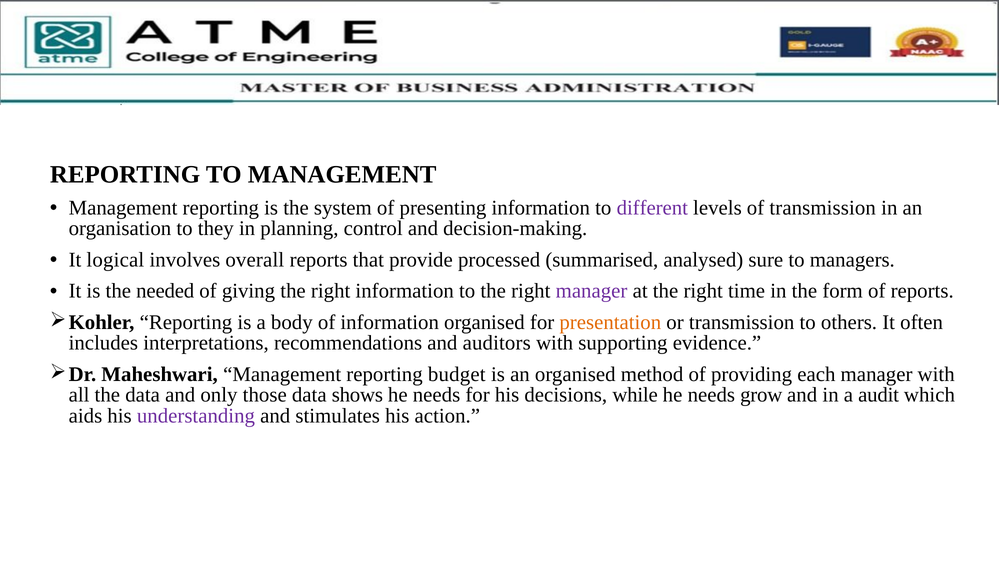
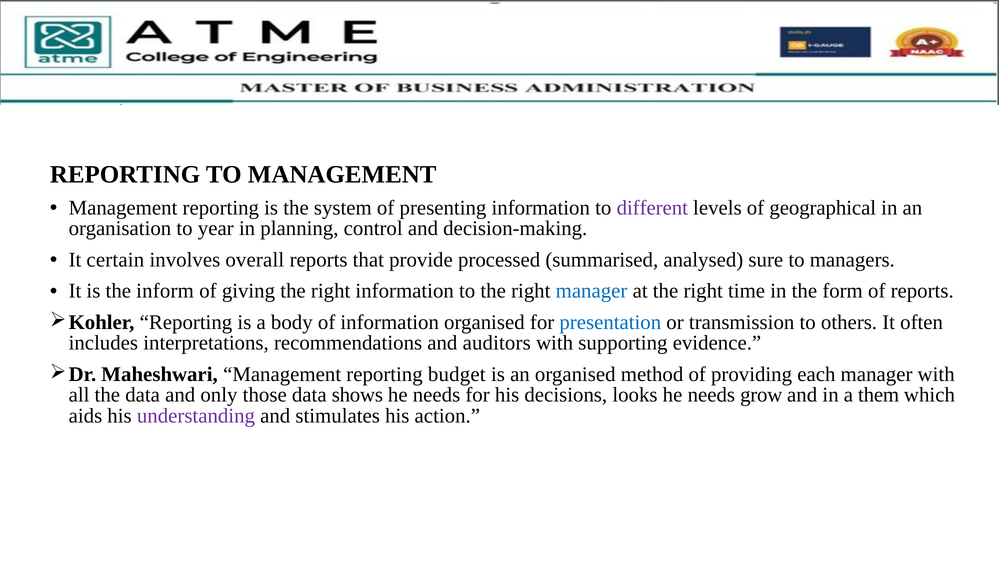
of transmission: transmission -> geographical (823, 208)
they: they -> year (216, 229)
logical: logical -> certain (115, 260)
needed: needed -> inform (165, 291)
manager colour: purple -> blue (592, 291)
presentation colour: orange -> blue (610, 322)
while: while -> looks (635, 395)
audit: audit -> them (879, 395)
